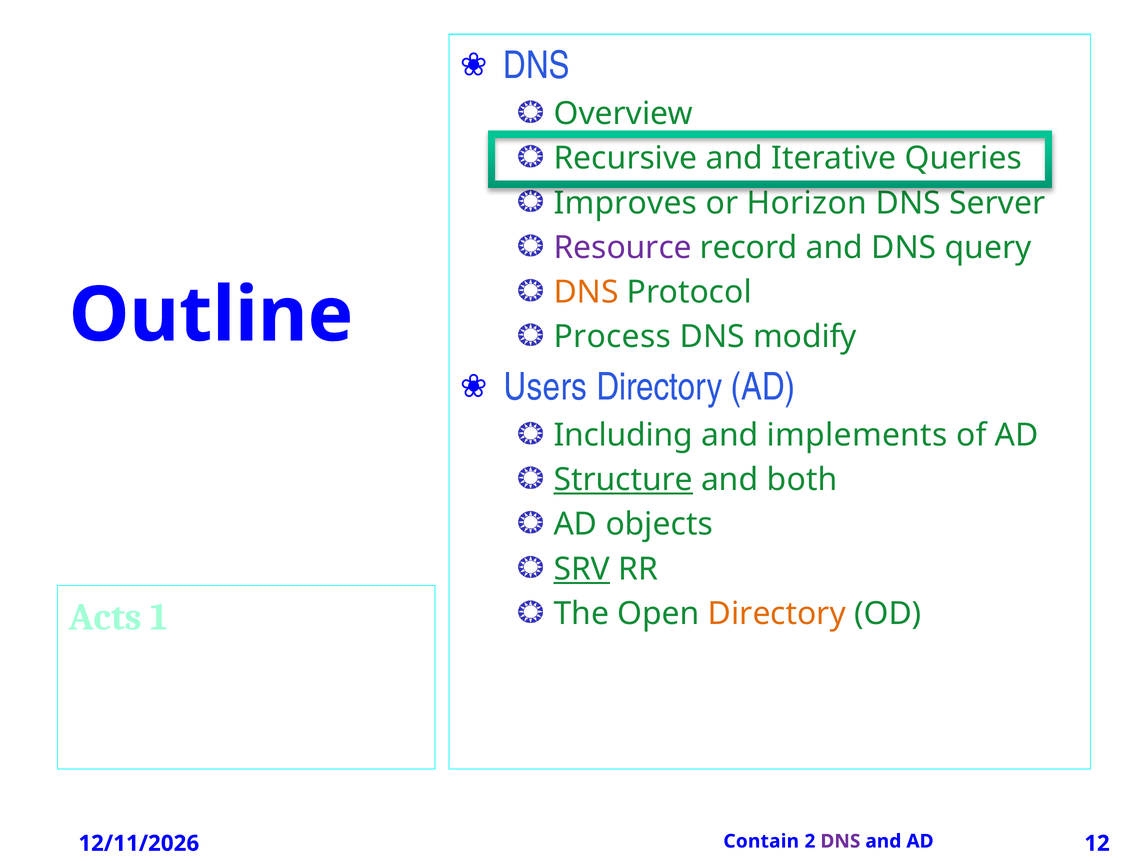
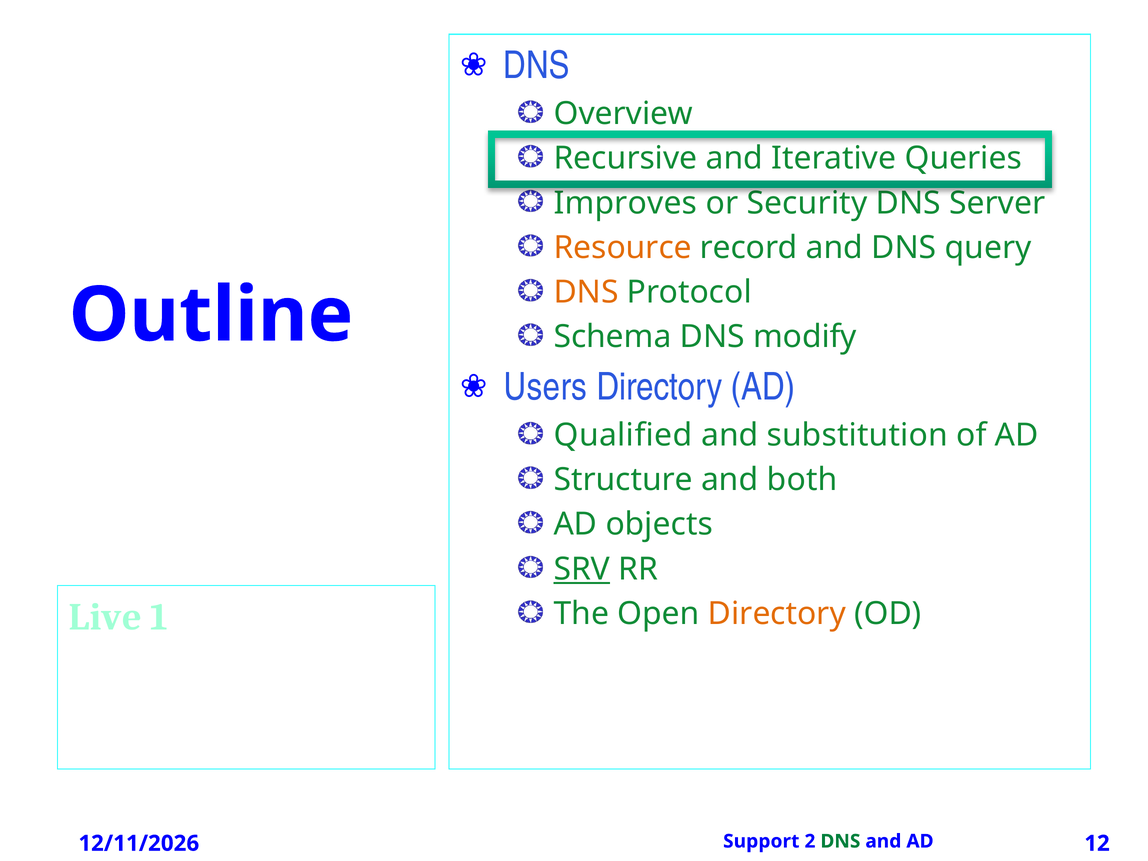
Horizon: Horizon -> Security (807, 203)
Resource colour: purple -> orange (623, 248)
Process: Process -> Schema (613, 337)
Including: Including -> Qualified (623, 435)
implements: implements -> substitution (857, 435)
Structure underline: present -> none (623, 480)
Acts: Acts -> Live (105, 617)
Contain: Contain -> Support (761, 841)
DNS colour: purple -> green (840, 841)
